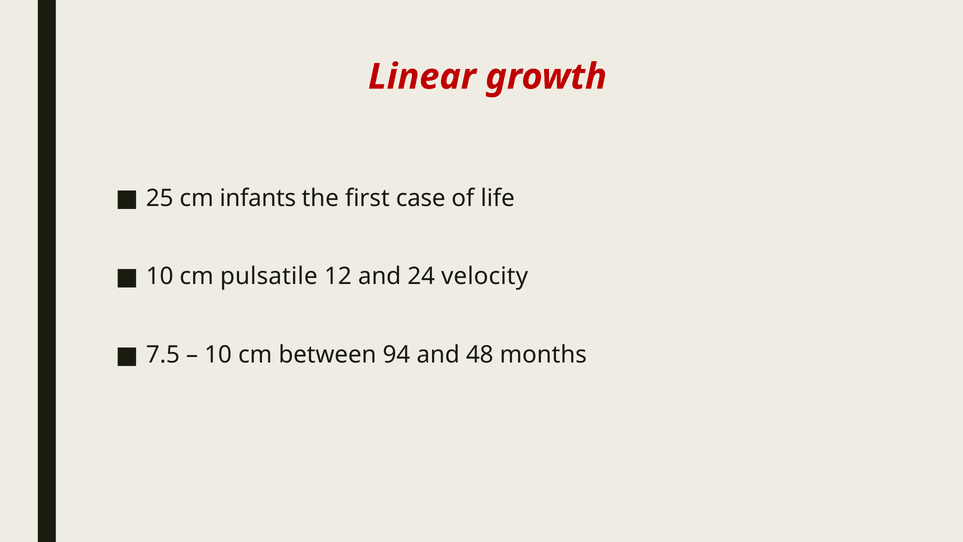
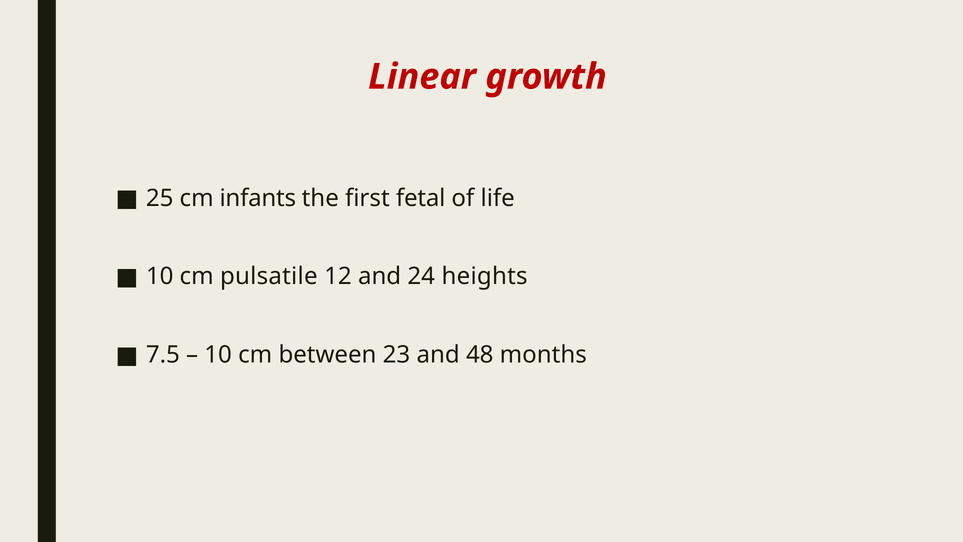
case: case -> fetal (421, 198)
velocity: velocity -> heights (485, 276)
94: 94 -> 23 (397, 355)
